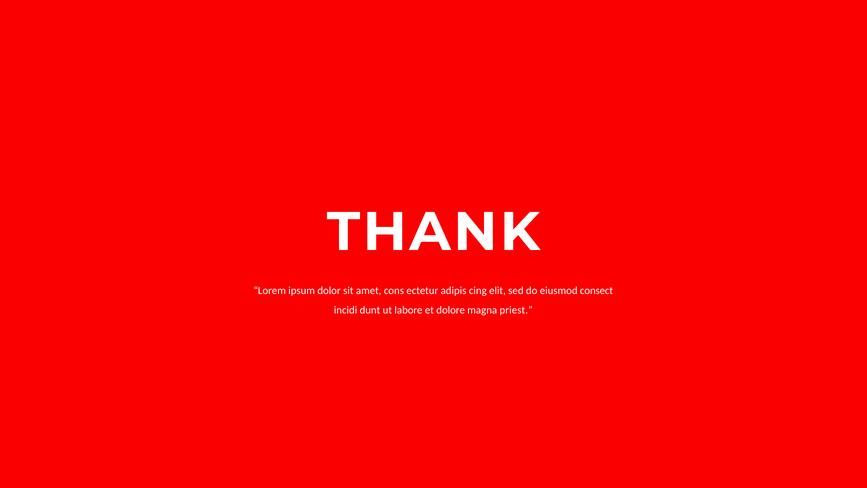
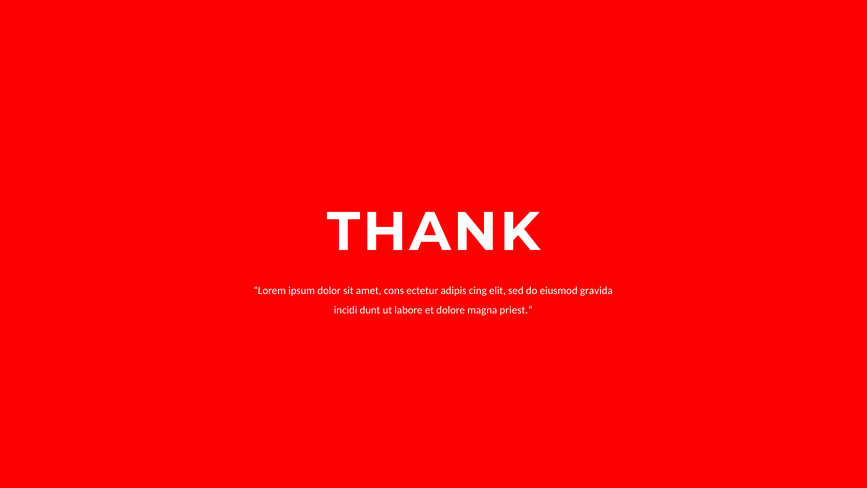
consect: consect -> gravida (596, 290)
